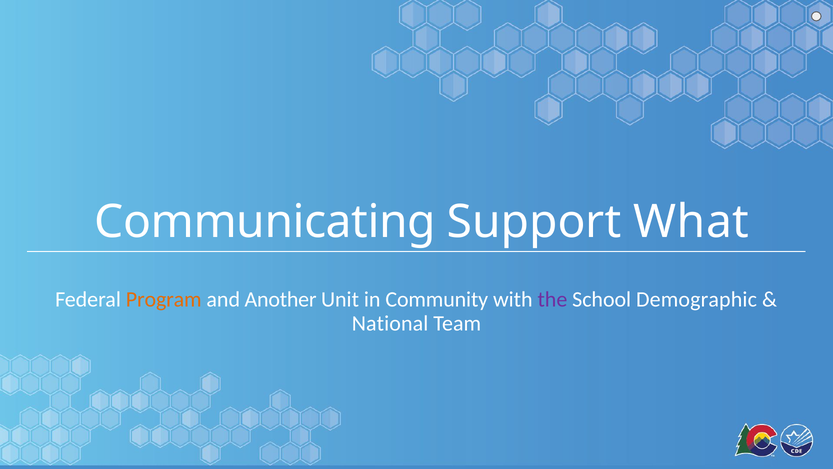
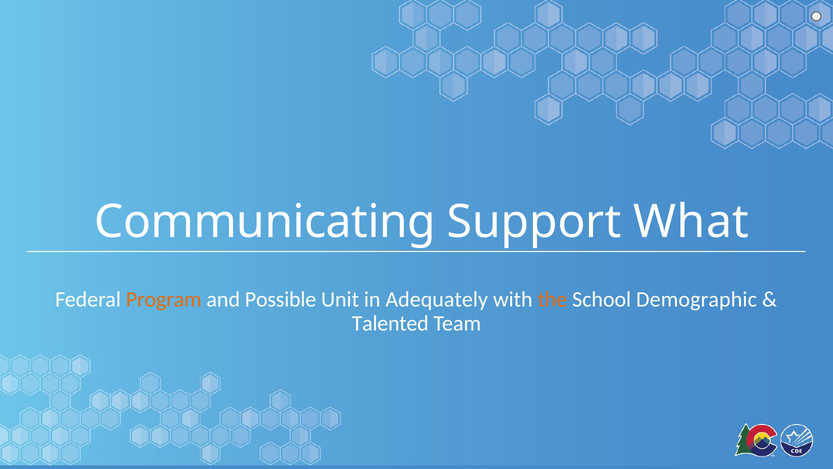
Another: Another -> Possible (281, 299)
Community: Community -> Adequately (437, 299)
the colour: purple -> orange (552, 299)
National: National -> Talented (390, 323)
